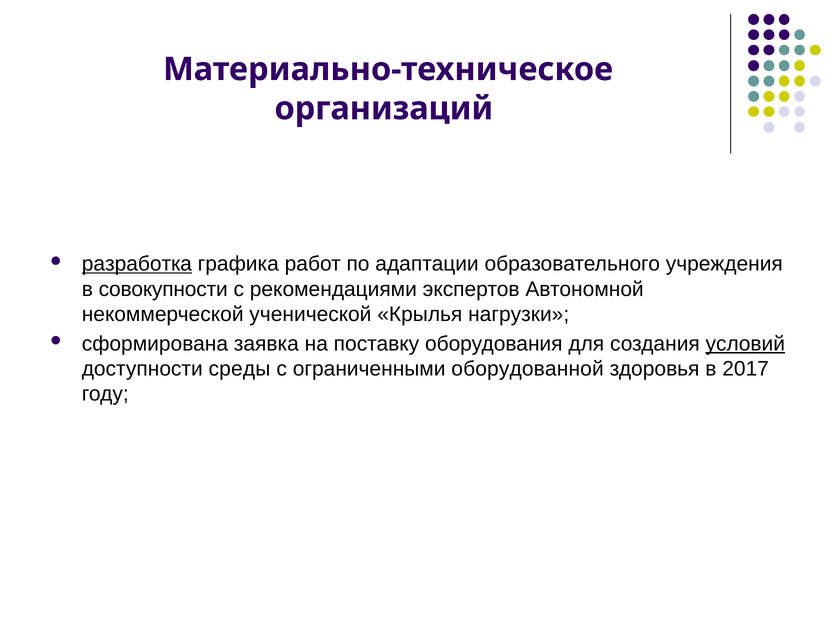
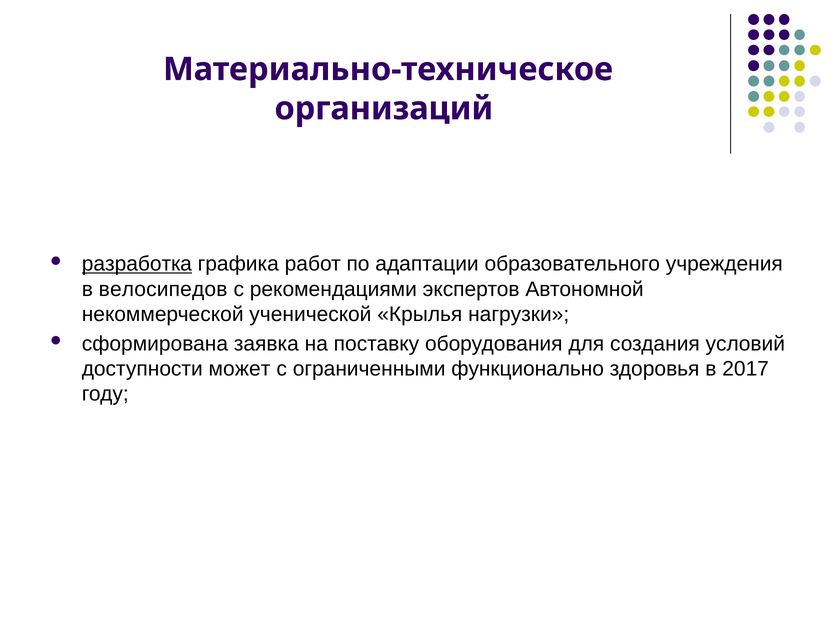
совокупности: совокупности -> велосипедов (163, 289)
условий underline: present -> none (745, 344)
среды: среды -> может (240, 369)
оборудованной: оборудованной -> функционально (528, 369)
